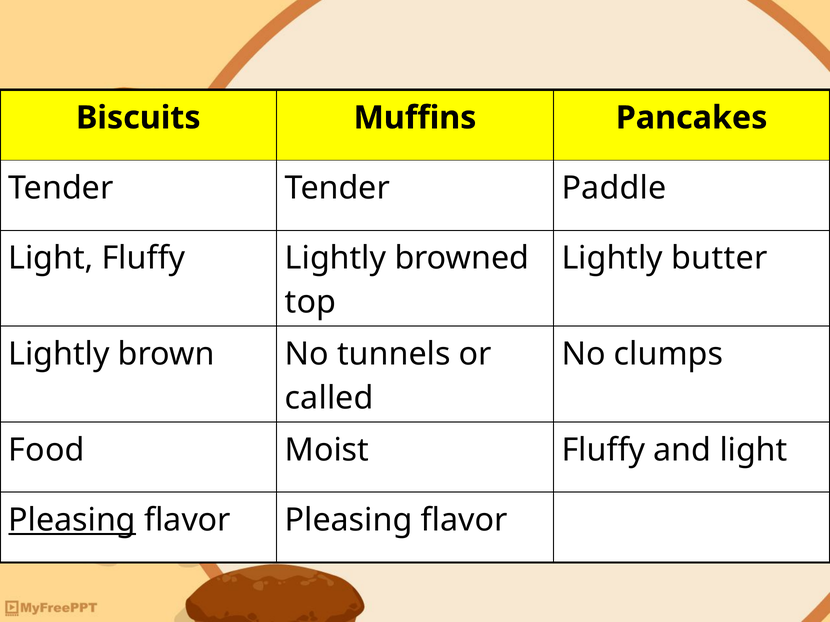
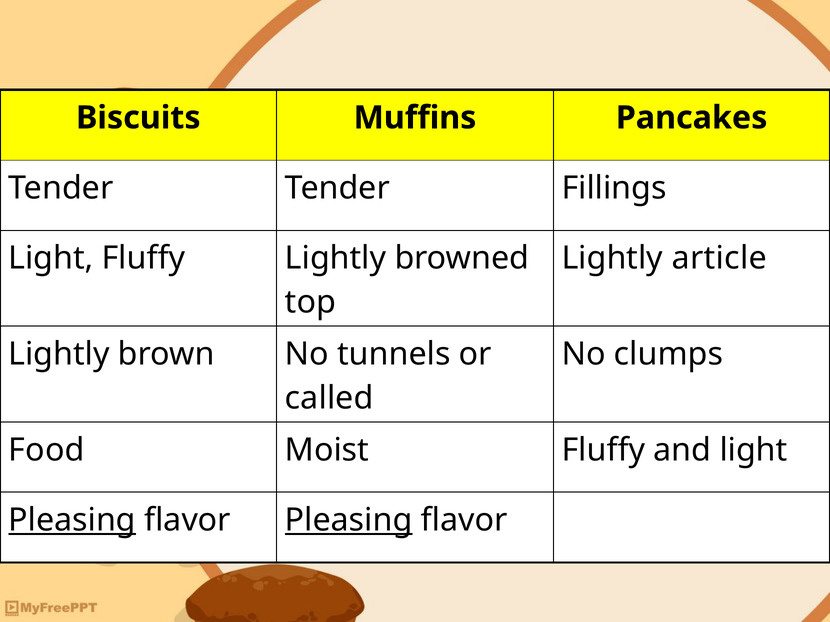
Paddle: Paddle -> Fillings (614, 188)
butter: butter -> article (719, 258)
Pleasing underline: none -> present (349, 520)
